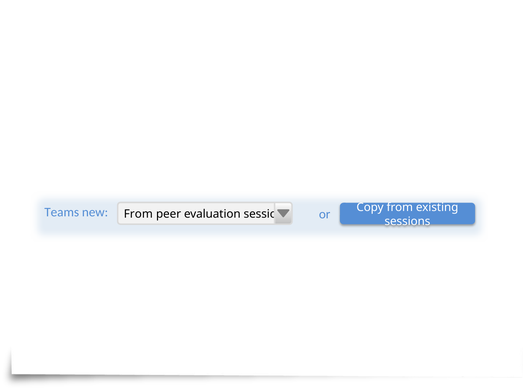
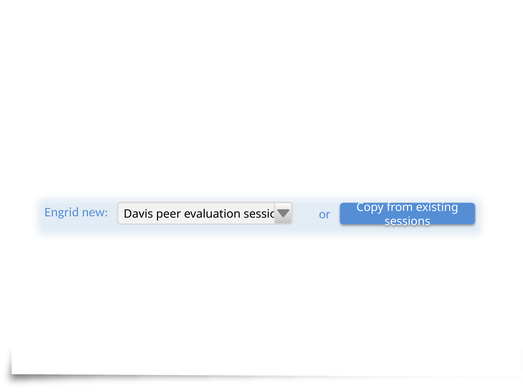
Teams: Teams -> Engrid (62, 212)
From: From -> Davis (138, 214)
